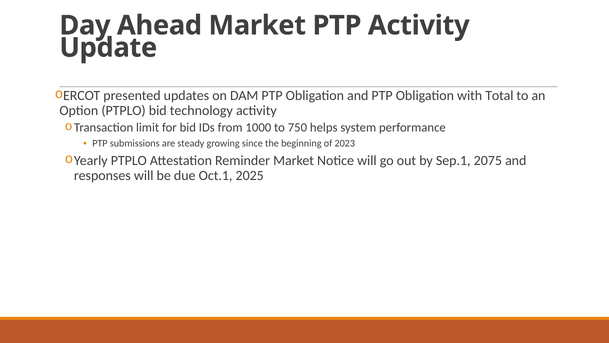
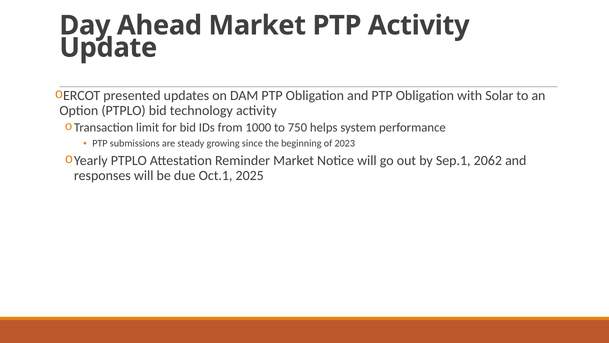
Total: Total -> Solar (499, 95)
2075: 2075 -> 2062 (488, 160)
